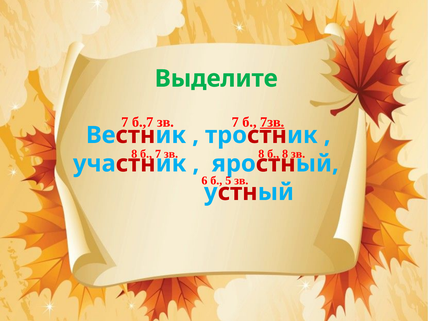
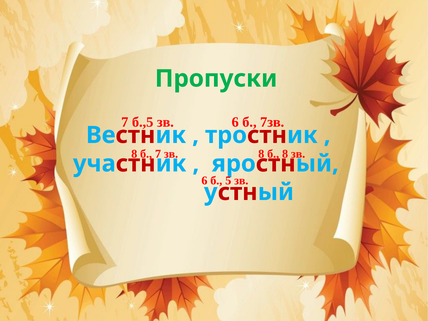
Выделите: Выделите -> Пропуски (216, 79)
б.,7: б.,7 -> б.,5 (143, 122)
7: 7 -> 6 (235, 122)
7зв underline: present -> none (272, 122)
